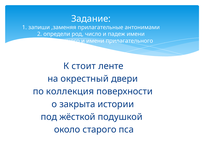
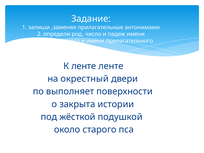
К стоит: стоит -> ленте (84, 66)
коллекция: коллекция -> выполняет (70, 91)
